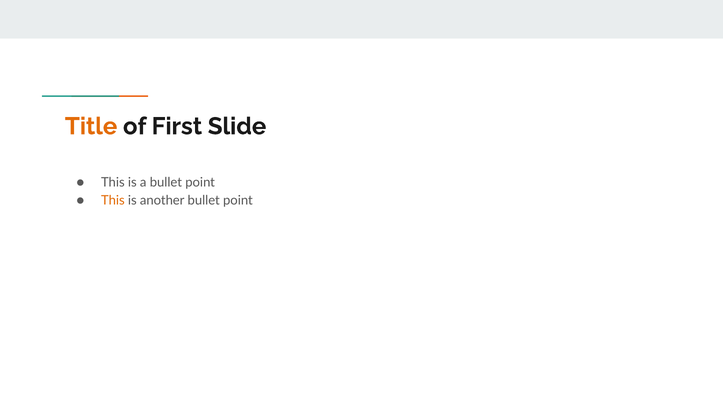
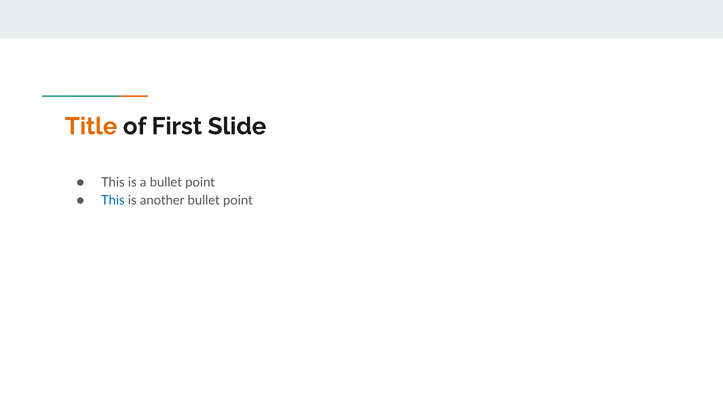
This colour: orange -> blue (113, 201)
